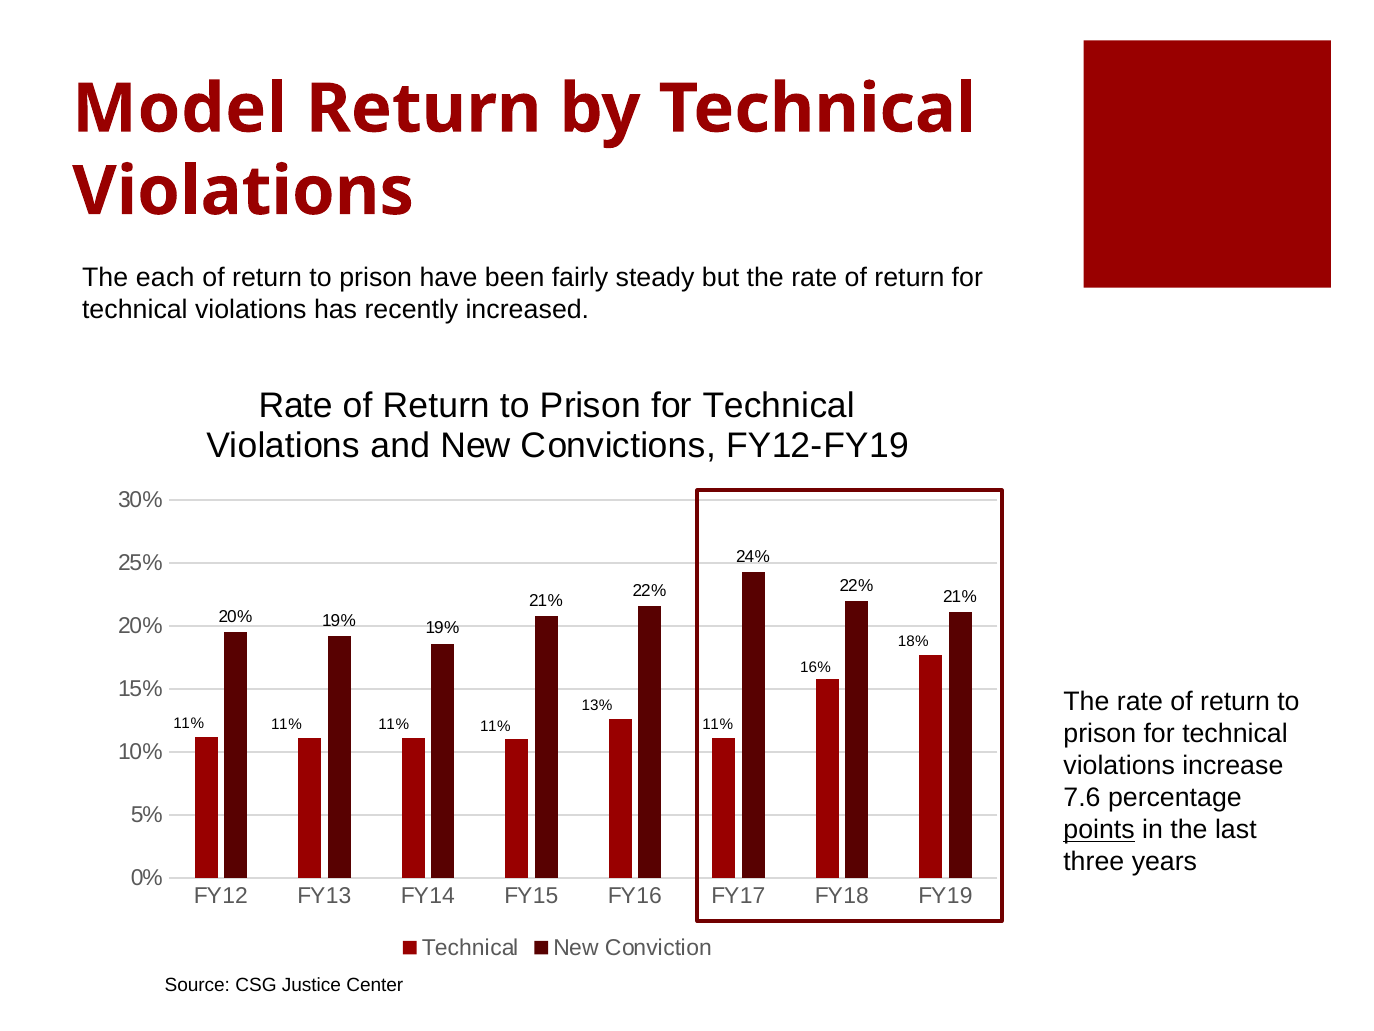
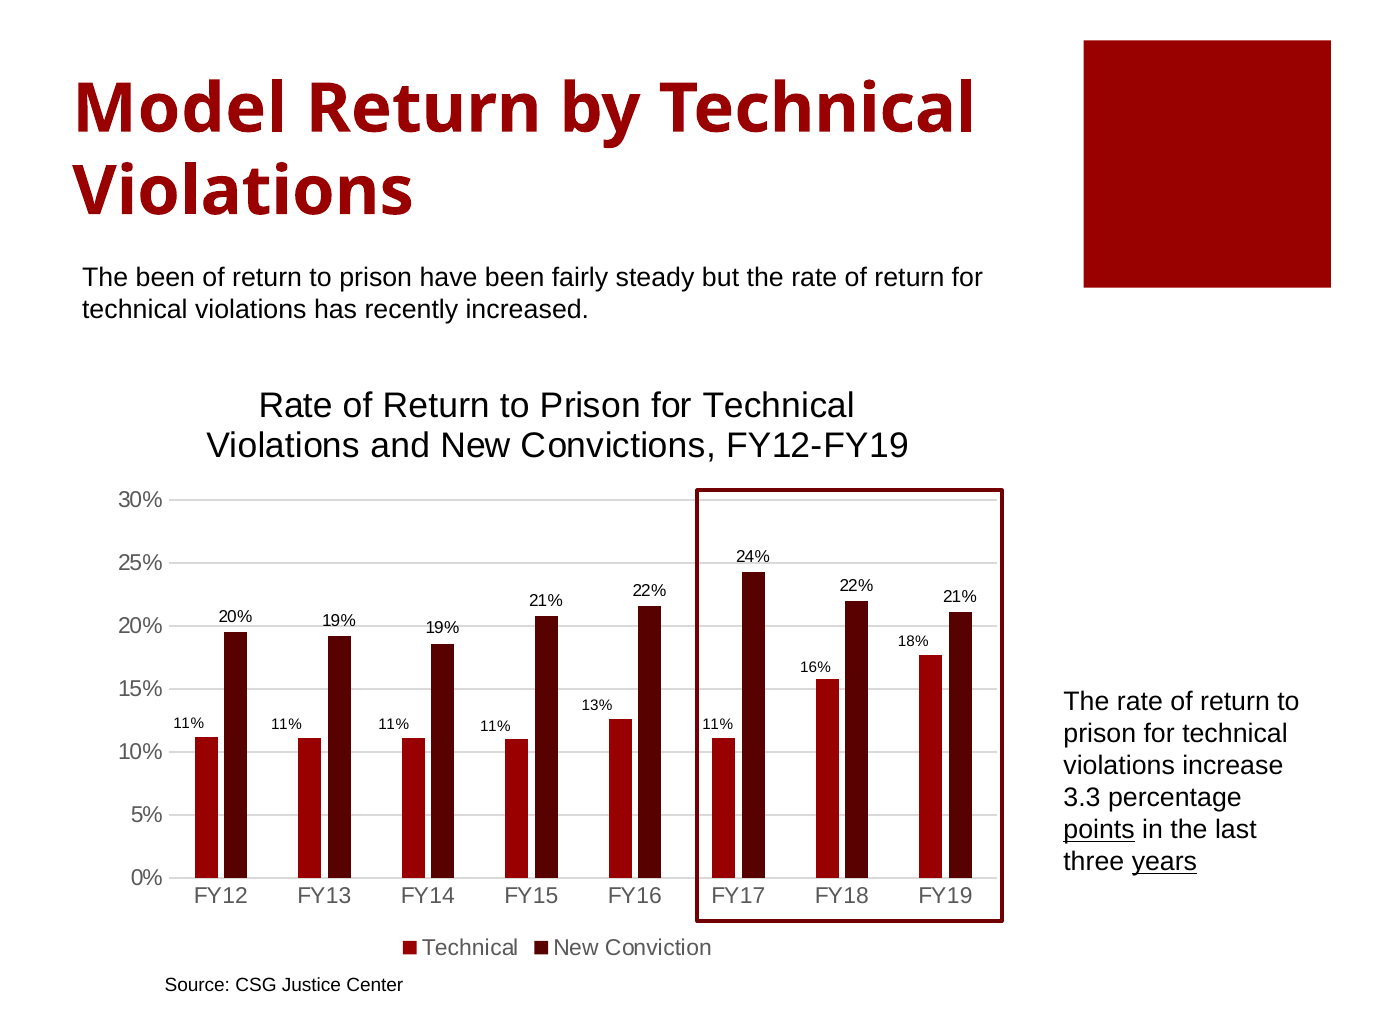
The each: each -> been (165, 278)
7.6: 7.6 -> 3.3 (1082, 798)
years underline: none -> present (1164, 862)
